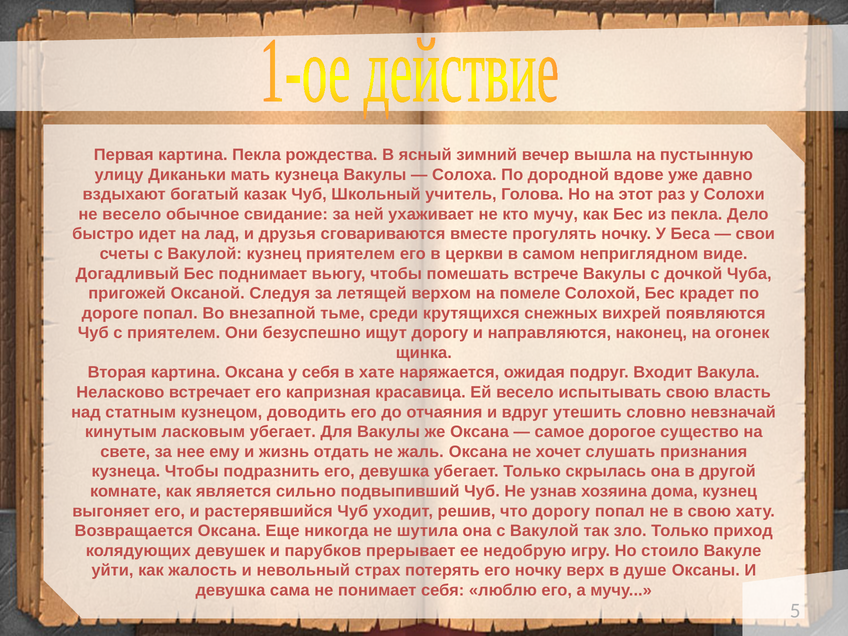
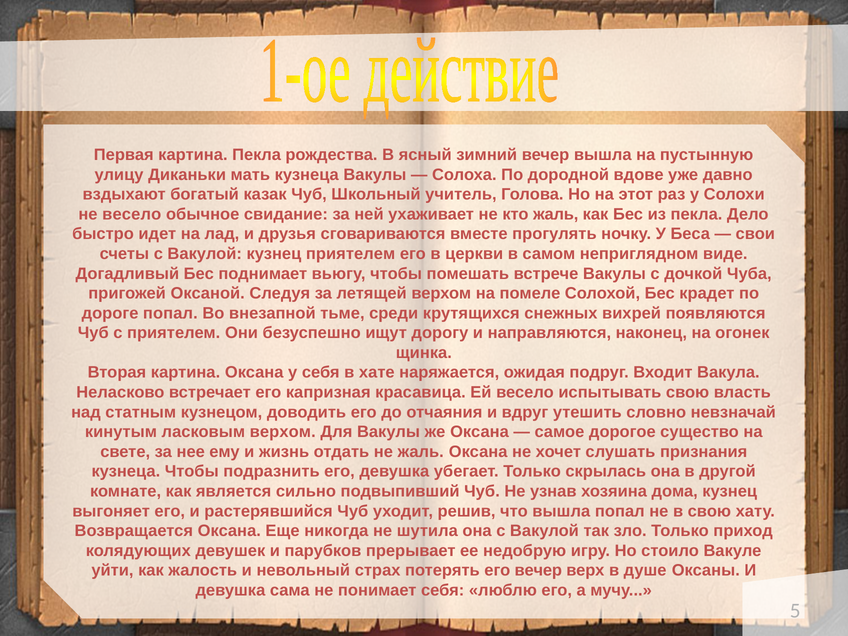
кто мучу: мучу -> жаль (556, 214)
ласковым убегает: убегает -> верхом (283, 432)
что дорогу: дорогу -> вышла (561, 511)
его ночку: ночку -> вечер (538, 571)
